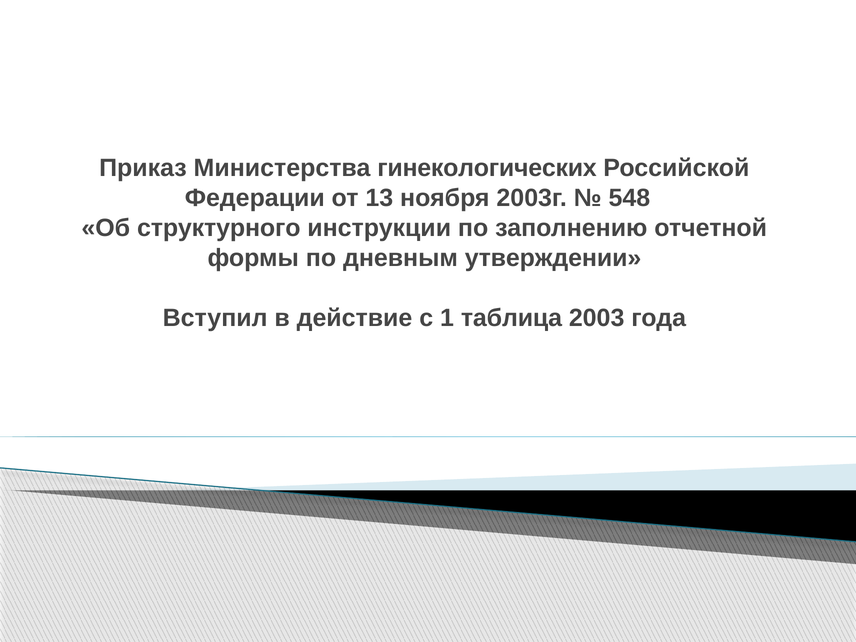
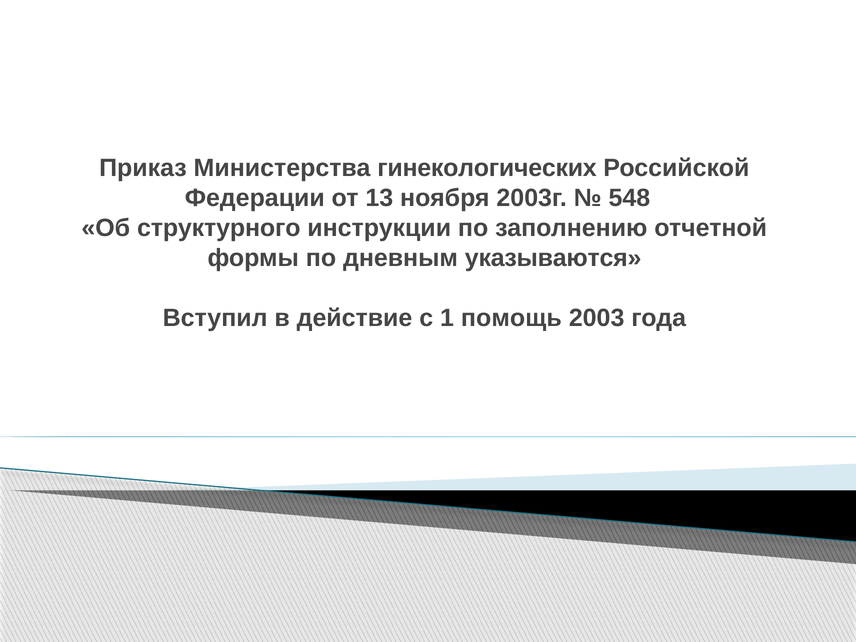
утверждении: утверждении -> указываются (553, 258)
таблица: таблица -> помощь (511, 318)
